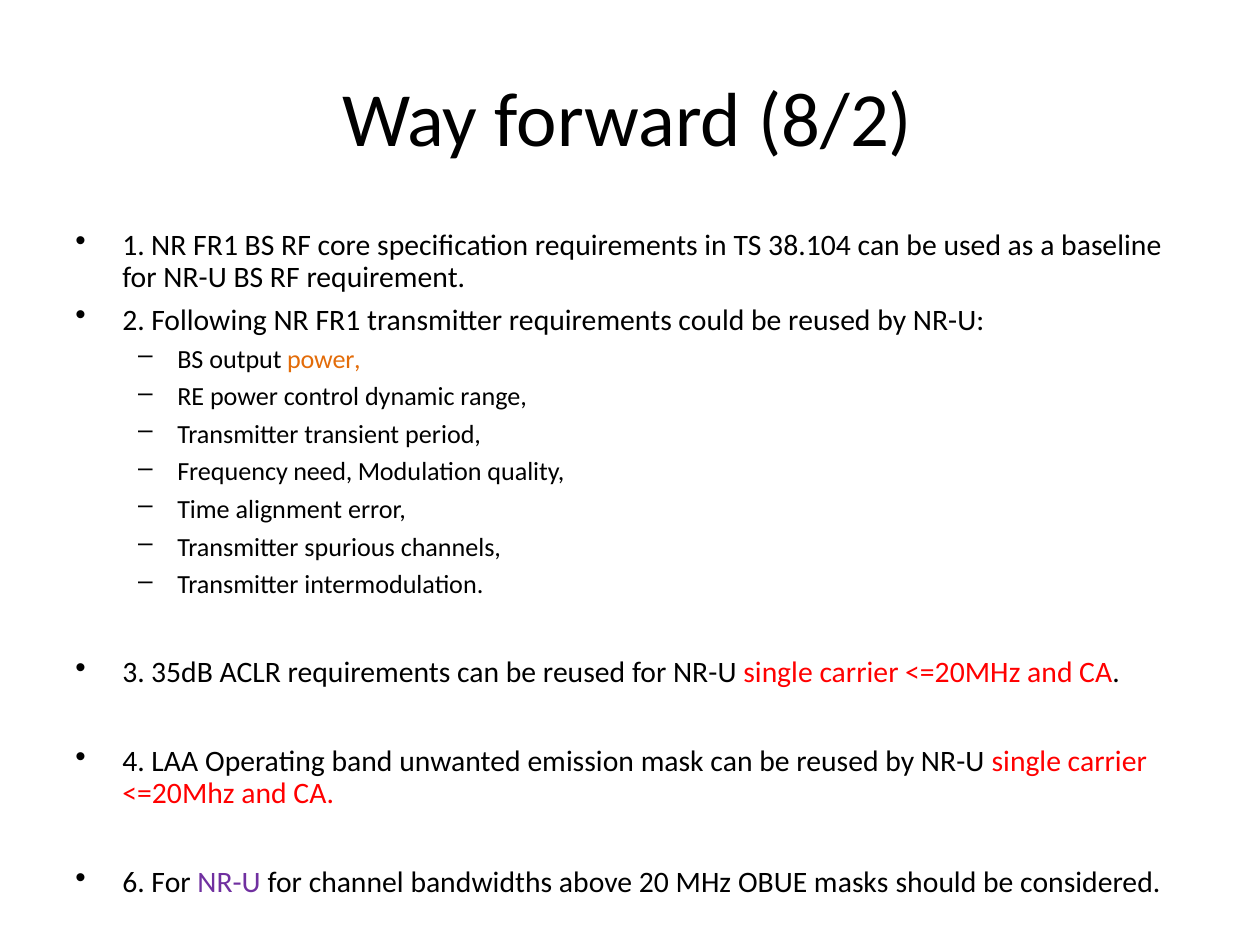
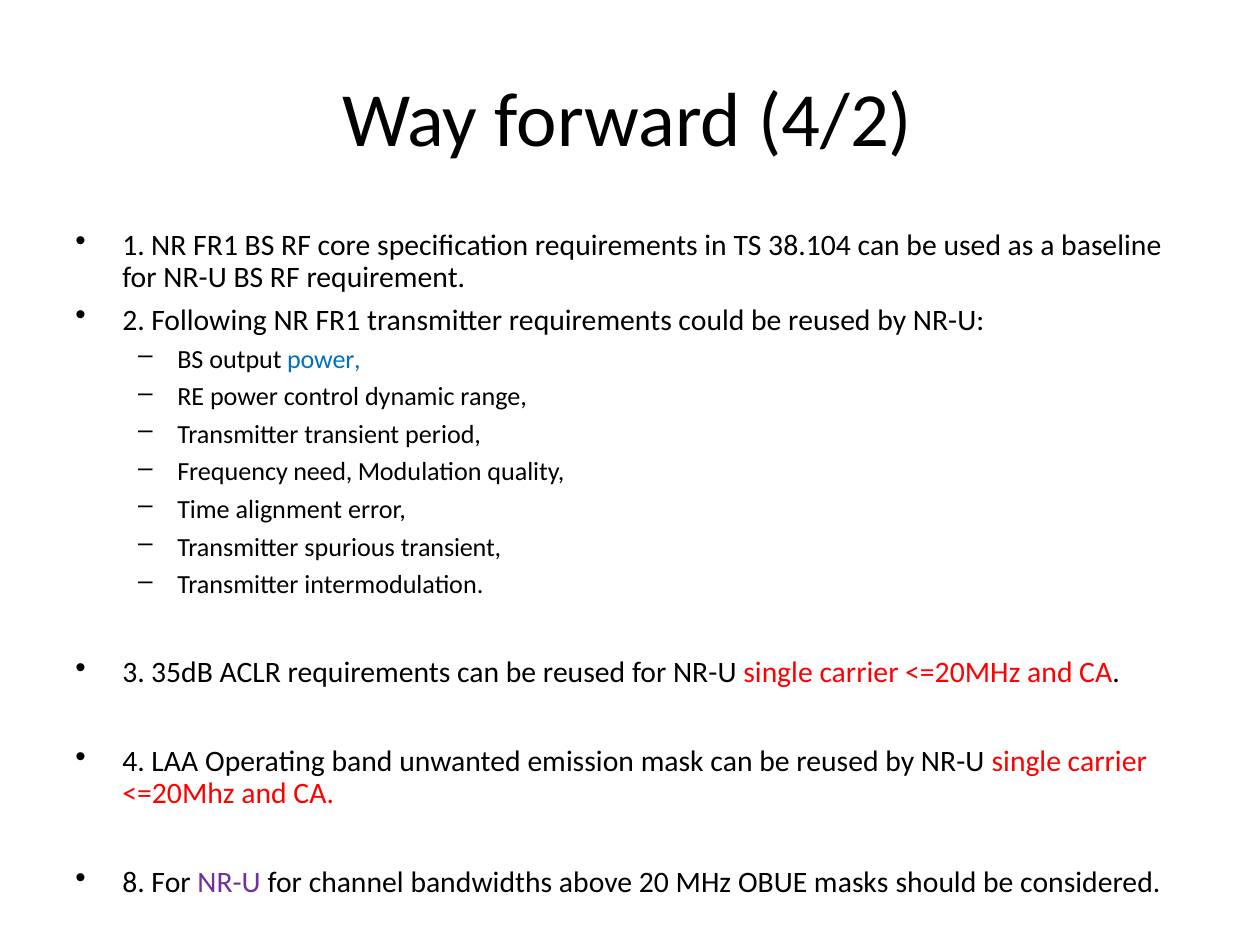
8/2: 8/2 -> 4/2 (835, 121)
power colour: orange -> blue (324, 360)
spurious channels: channels -> transient (451, 548)
6: 6 -> 8 (134, 883)
